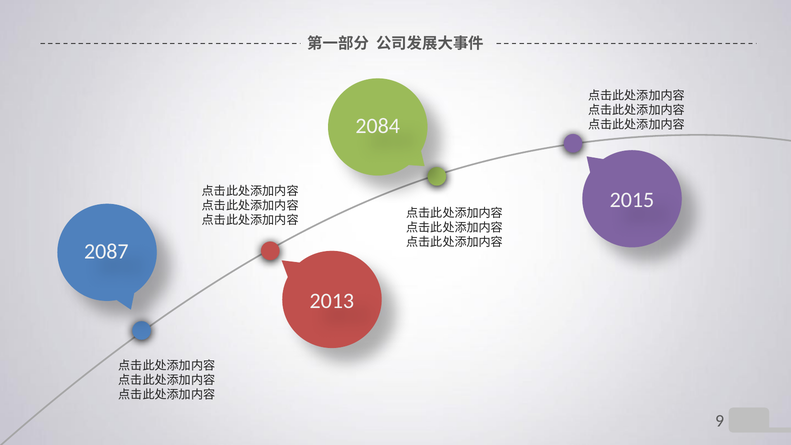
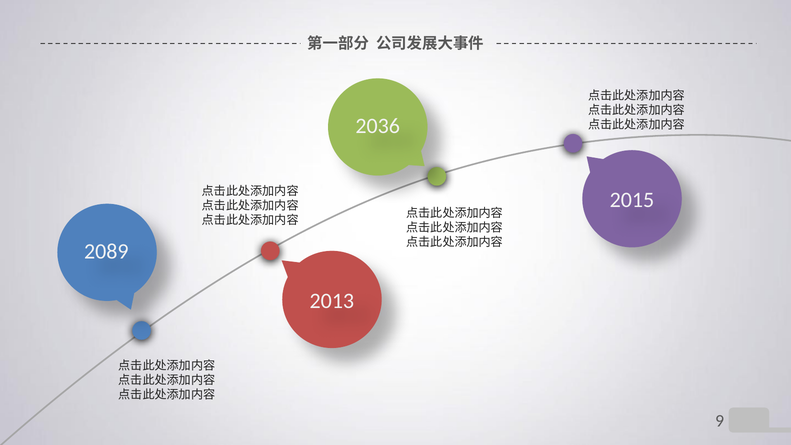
2084: 2084 -> 2036 (378, 126)
2087: 2087 -> 2089 (106, 251)
